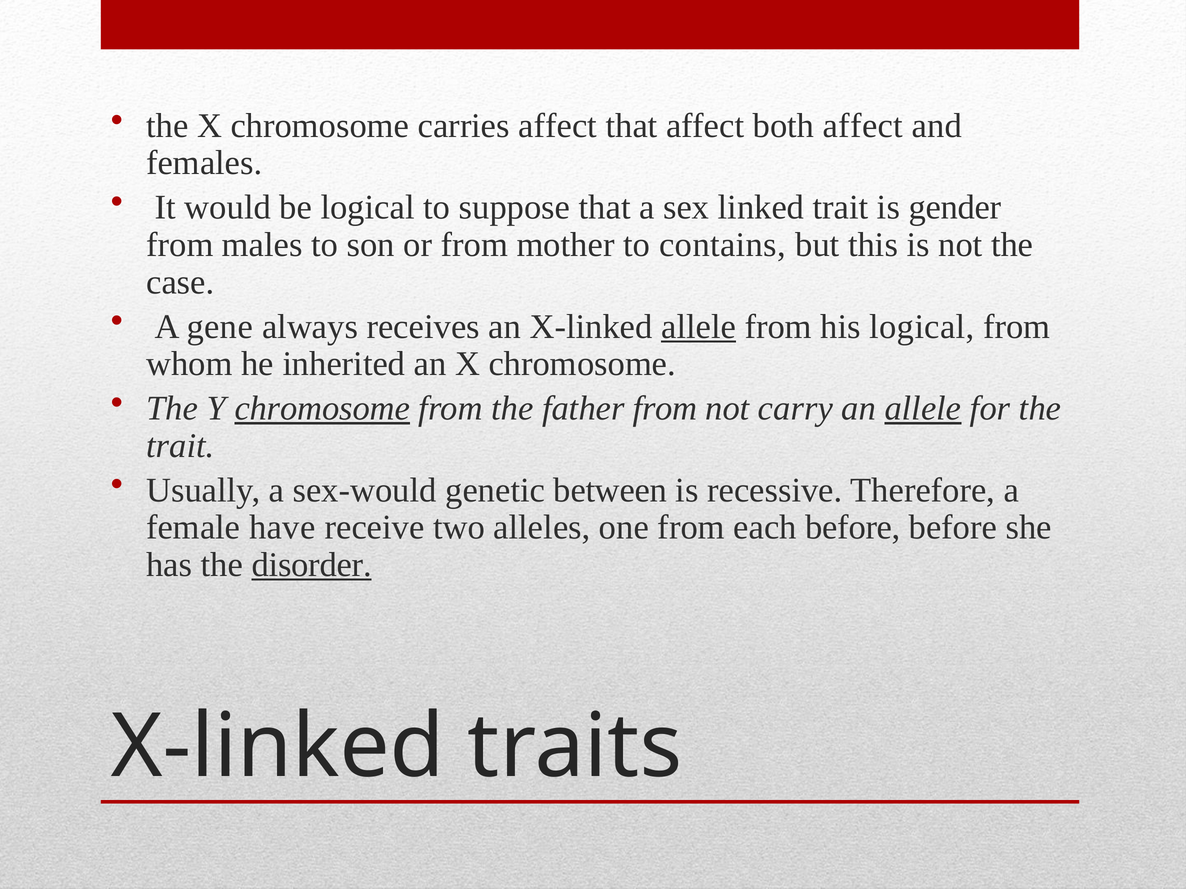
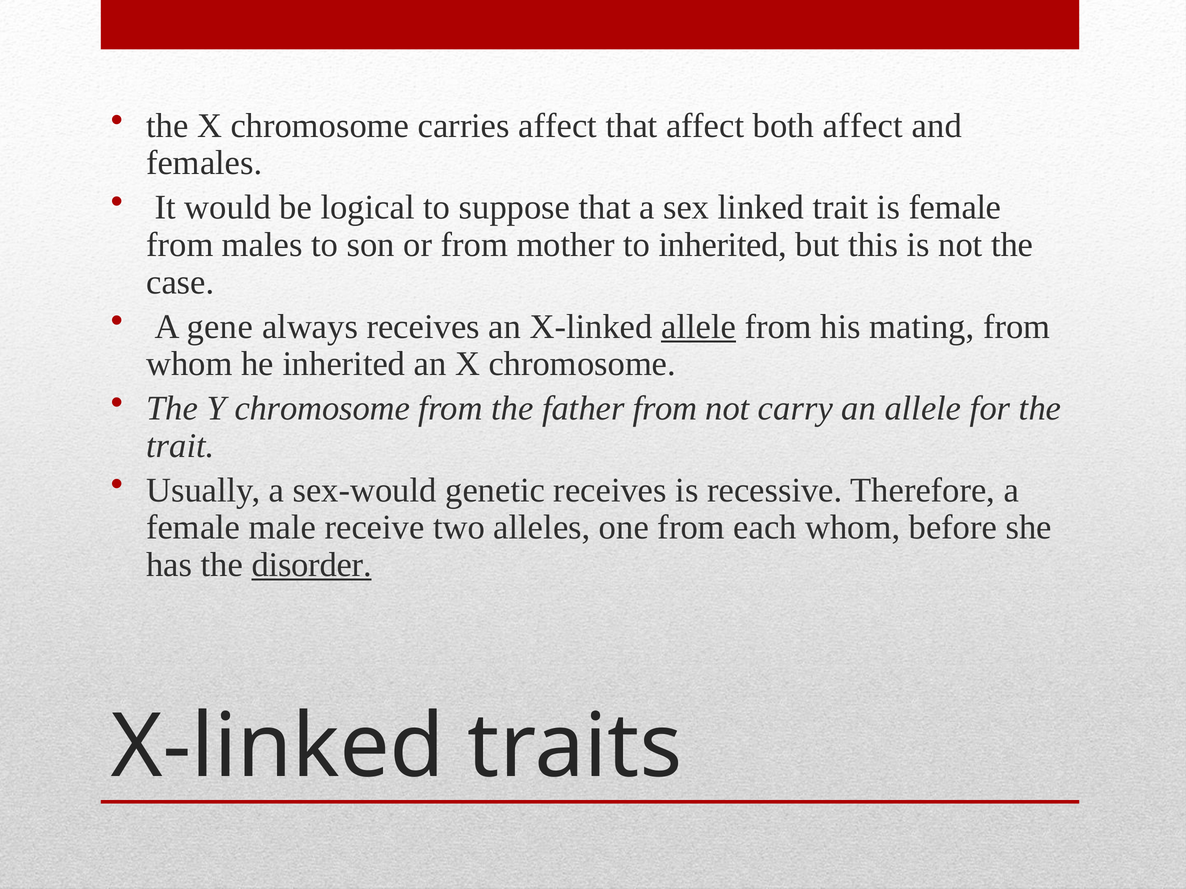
is gender: gender -> female (955, 208)
to contains: contains -> inherited (723, 245)
his logical: logical -> mating (922, 327)
chromosome underline: present -> none (322, 409)
allele underline: present -> none (923, 409)
genetic between: between -> receives (610, 490)
have: have -> male (282, 528)
each before: before -> whom (853, 528)
